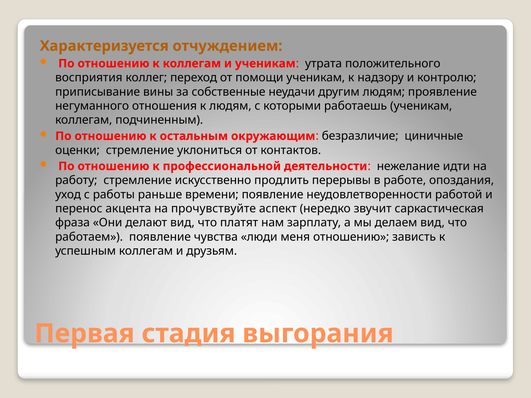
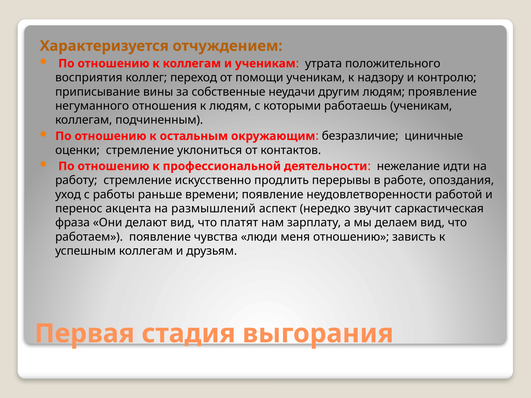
прочувствуйте: прочувствуйте -> размышлений (213, 209)
